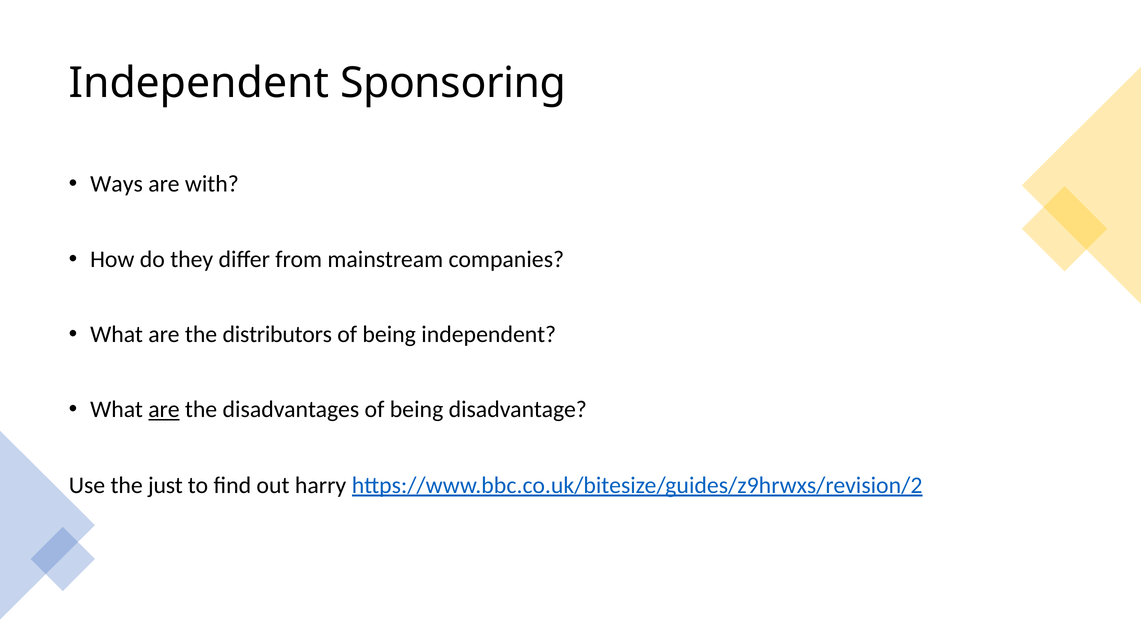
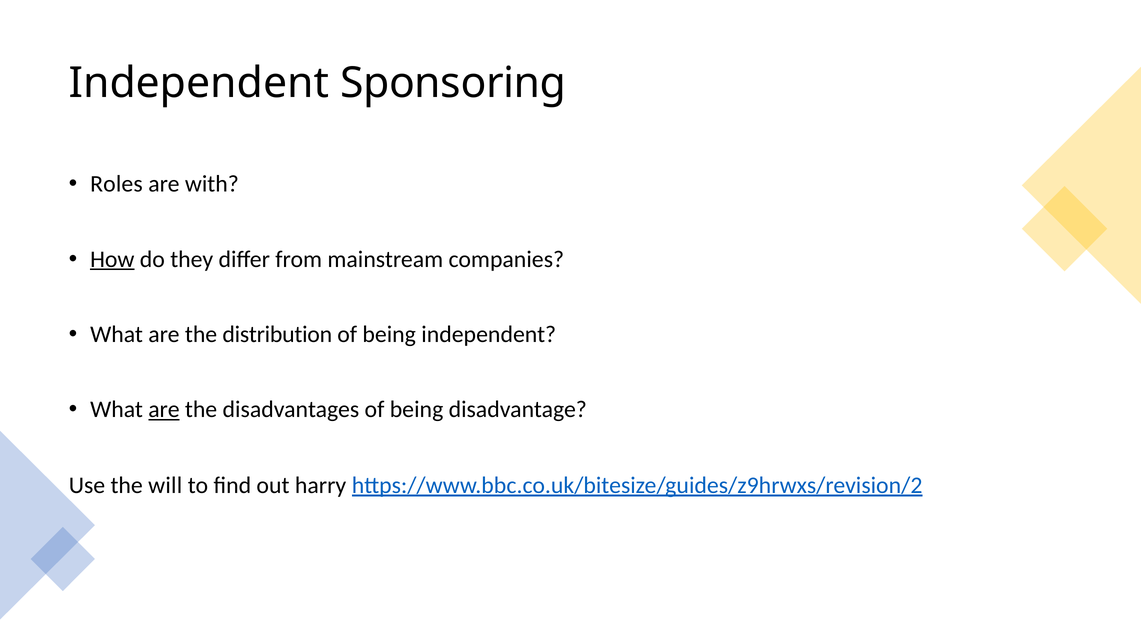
Ways: Ways -> Roles (116, 184)
How underline: none -> present (112, 259)
distributors: distributors -> distribution (277, 334)
just: just -> will (165, 485)
